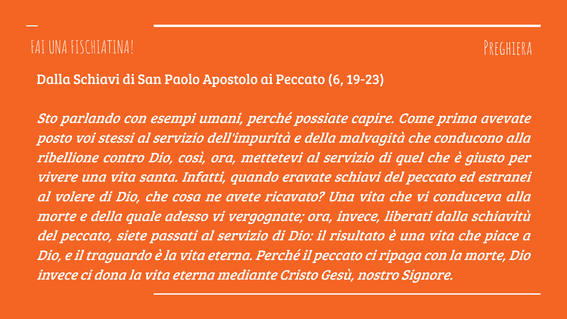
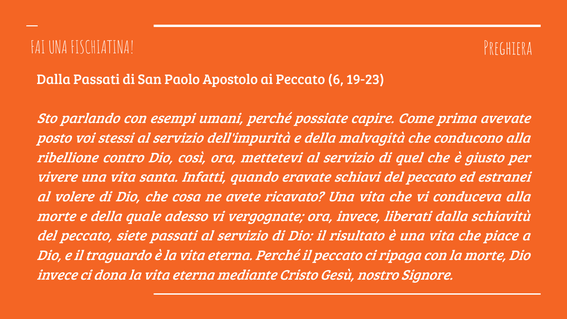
Dalla Schiavi: Schiavi -> Passati (97, 79)
